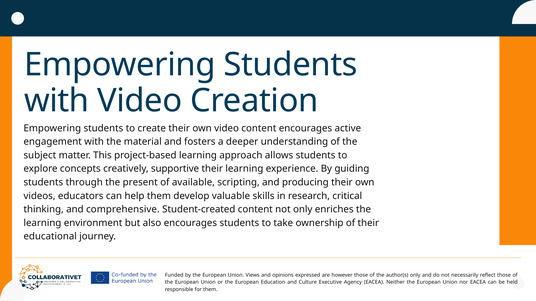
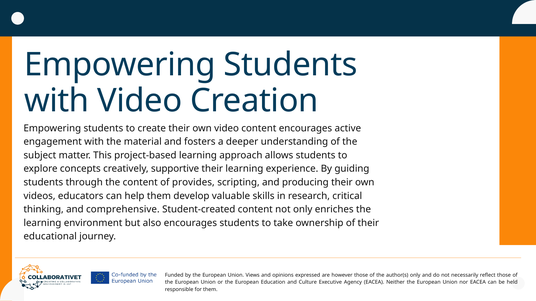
the present: present -> content (140, 183)
available: available -> provides (193, 183)
